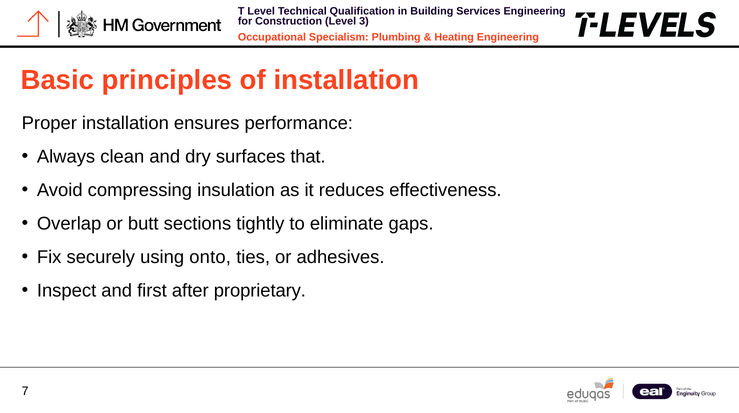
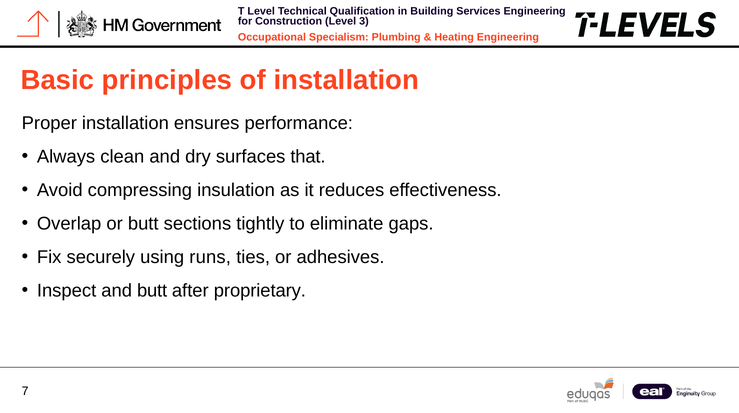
onto: onto -> runs (210, 257)
and first: first -> butt (152, 291)
